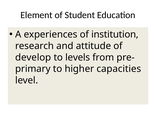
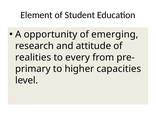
experiences: experiences -> opportunity (51, 34)
institution: institution -> emerging (115, 34)
develop: develop -> realities (33, 57)
levels: levels -> every (78, 57)
